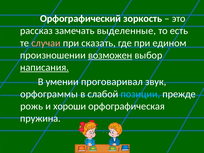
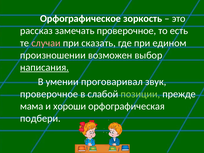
Орфографический: Орфографический -> Орфографическое (81, 18)
замечать выделенные: выделенные -> проверочное (126, 31)
возможен underline: present -> none (110, 55)
орфограммы: орфограммы -> проверочное (49, 94)
позиции colour: light blue -> light green (140, 94)
рожь: рожь -> мама (32, 106)
пружина: пружина -> подбери (40, 118)
